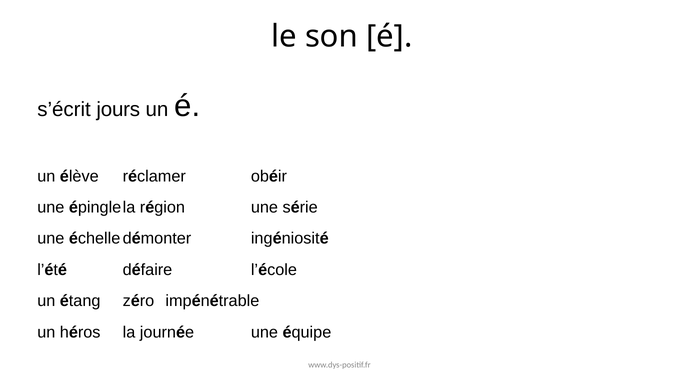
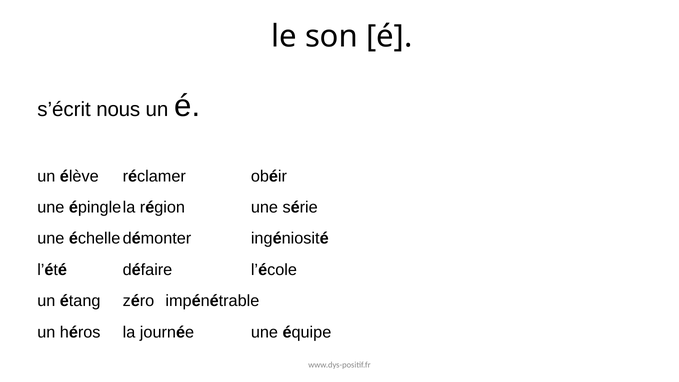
jours: jours -> nous (118, 109)
